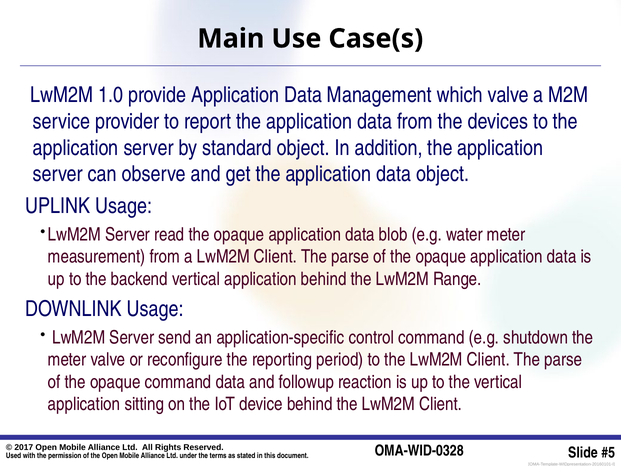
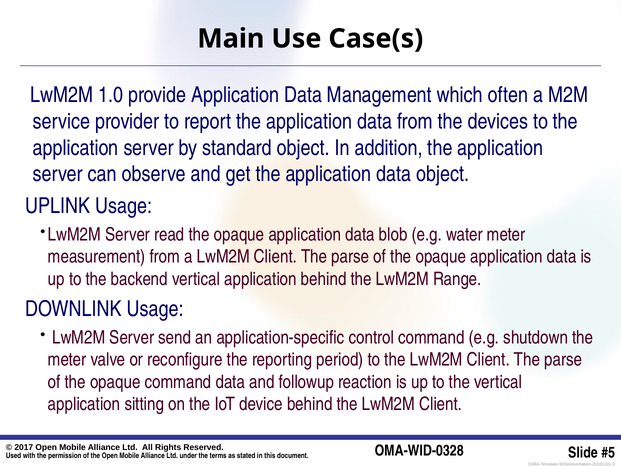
which valve: valve -> often (508, 95)
